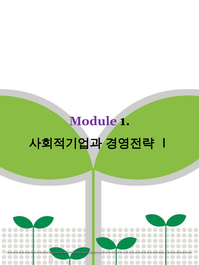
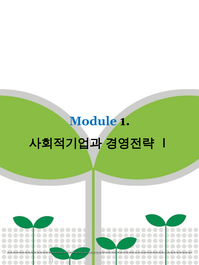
Module colour: purple -> blue (93, 121)
